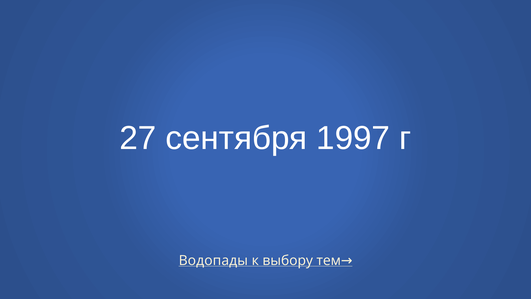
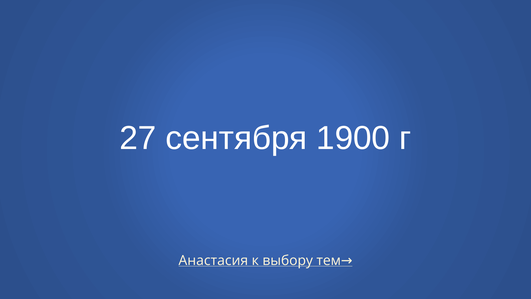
1997: 1997 -> 1900 (353, 138)
Водопады: Водопады -> Анастасия (213, 260)
